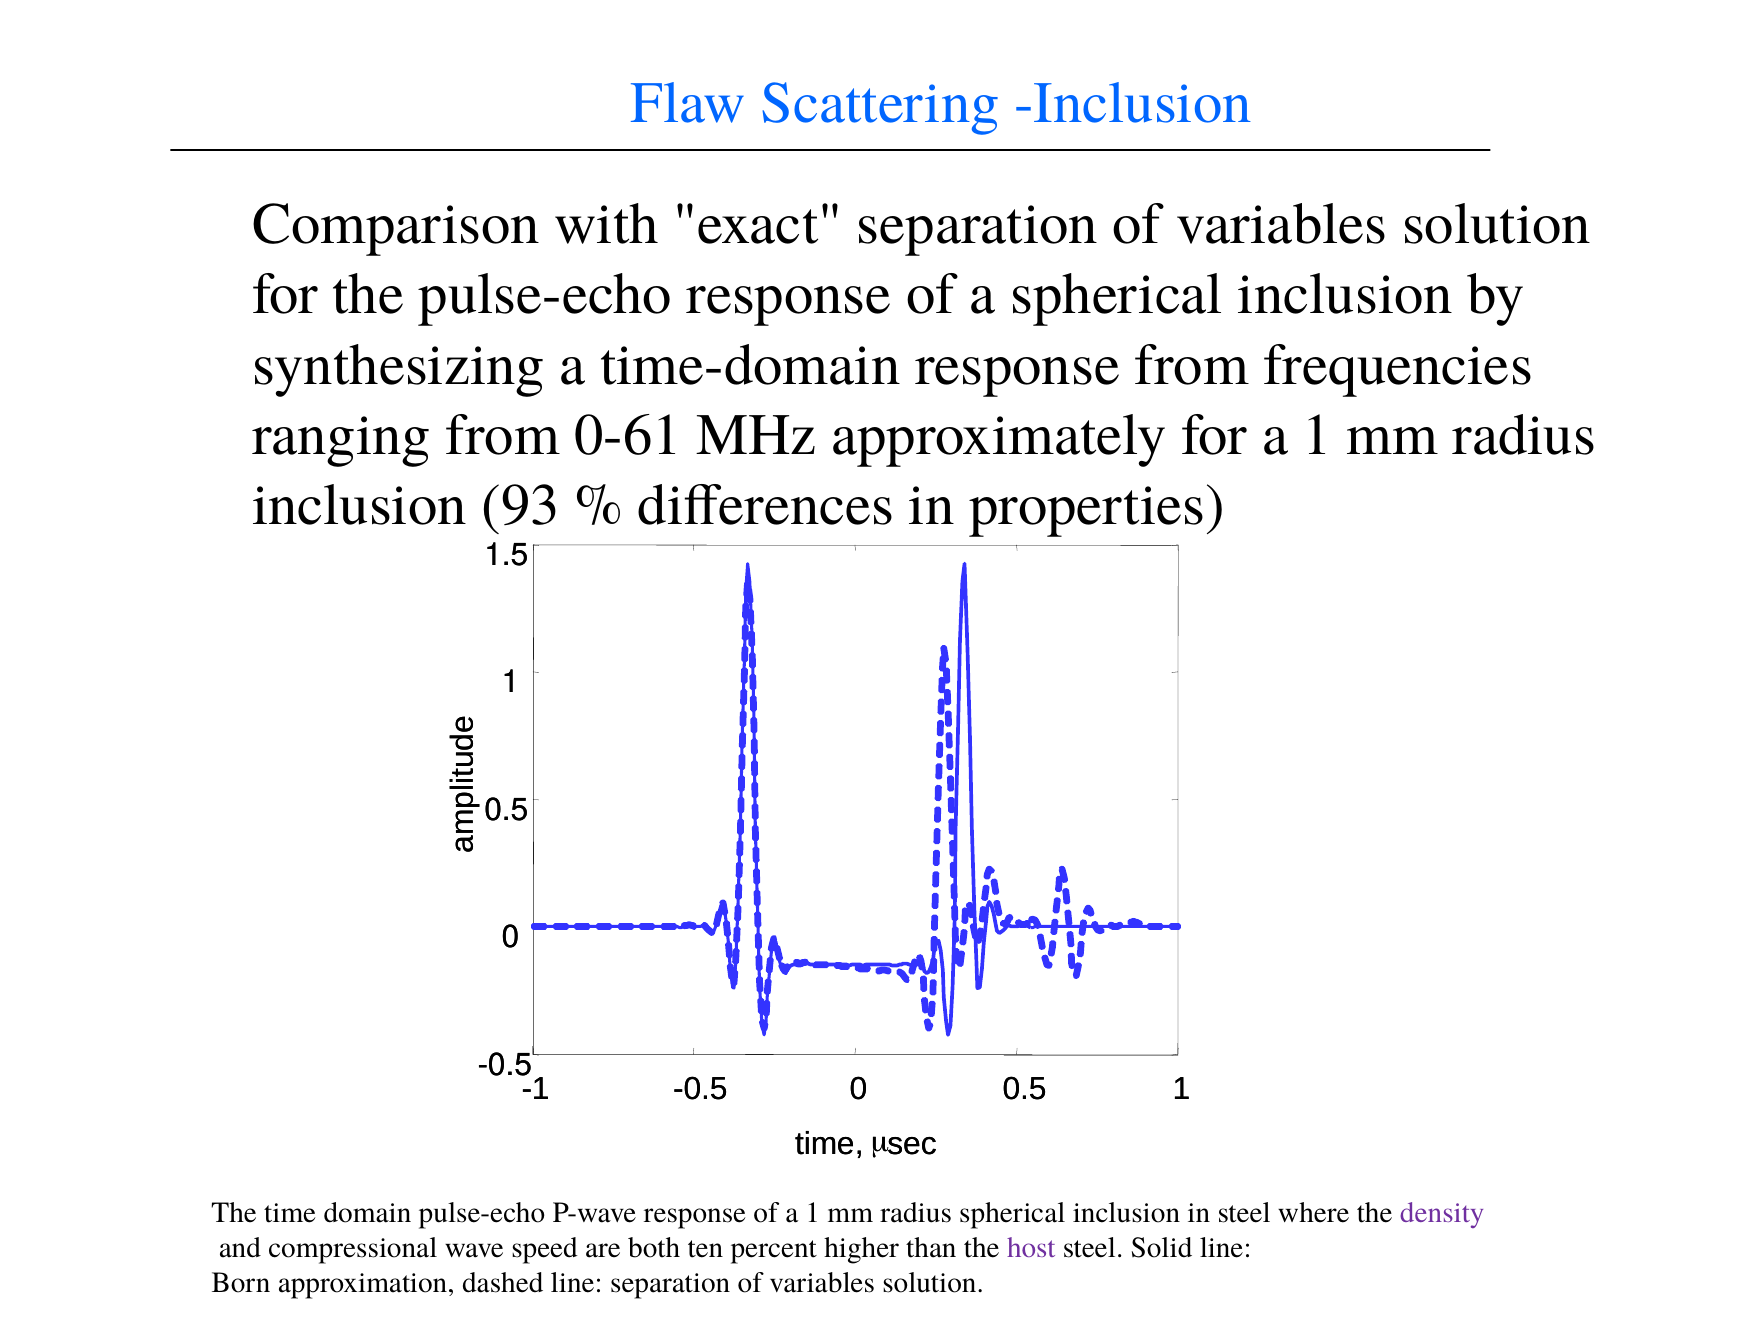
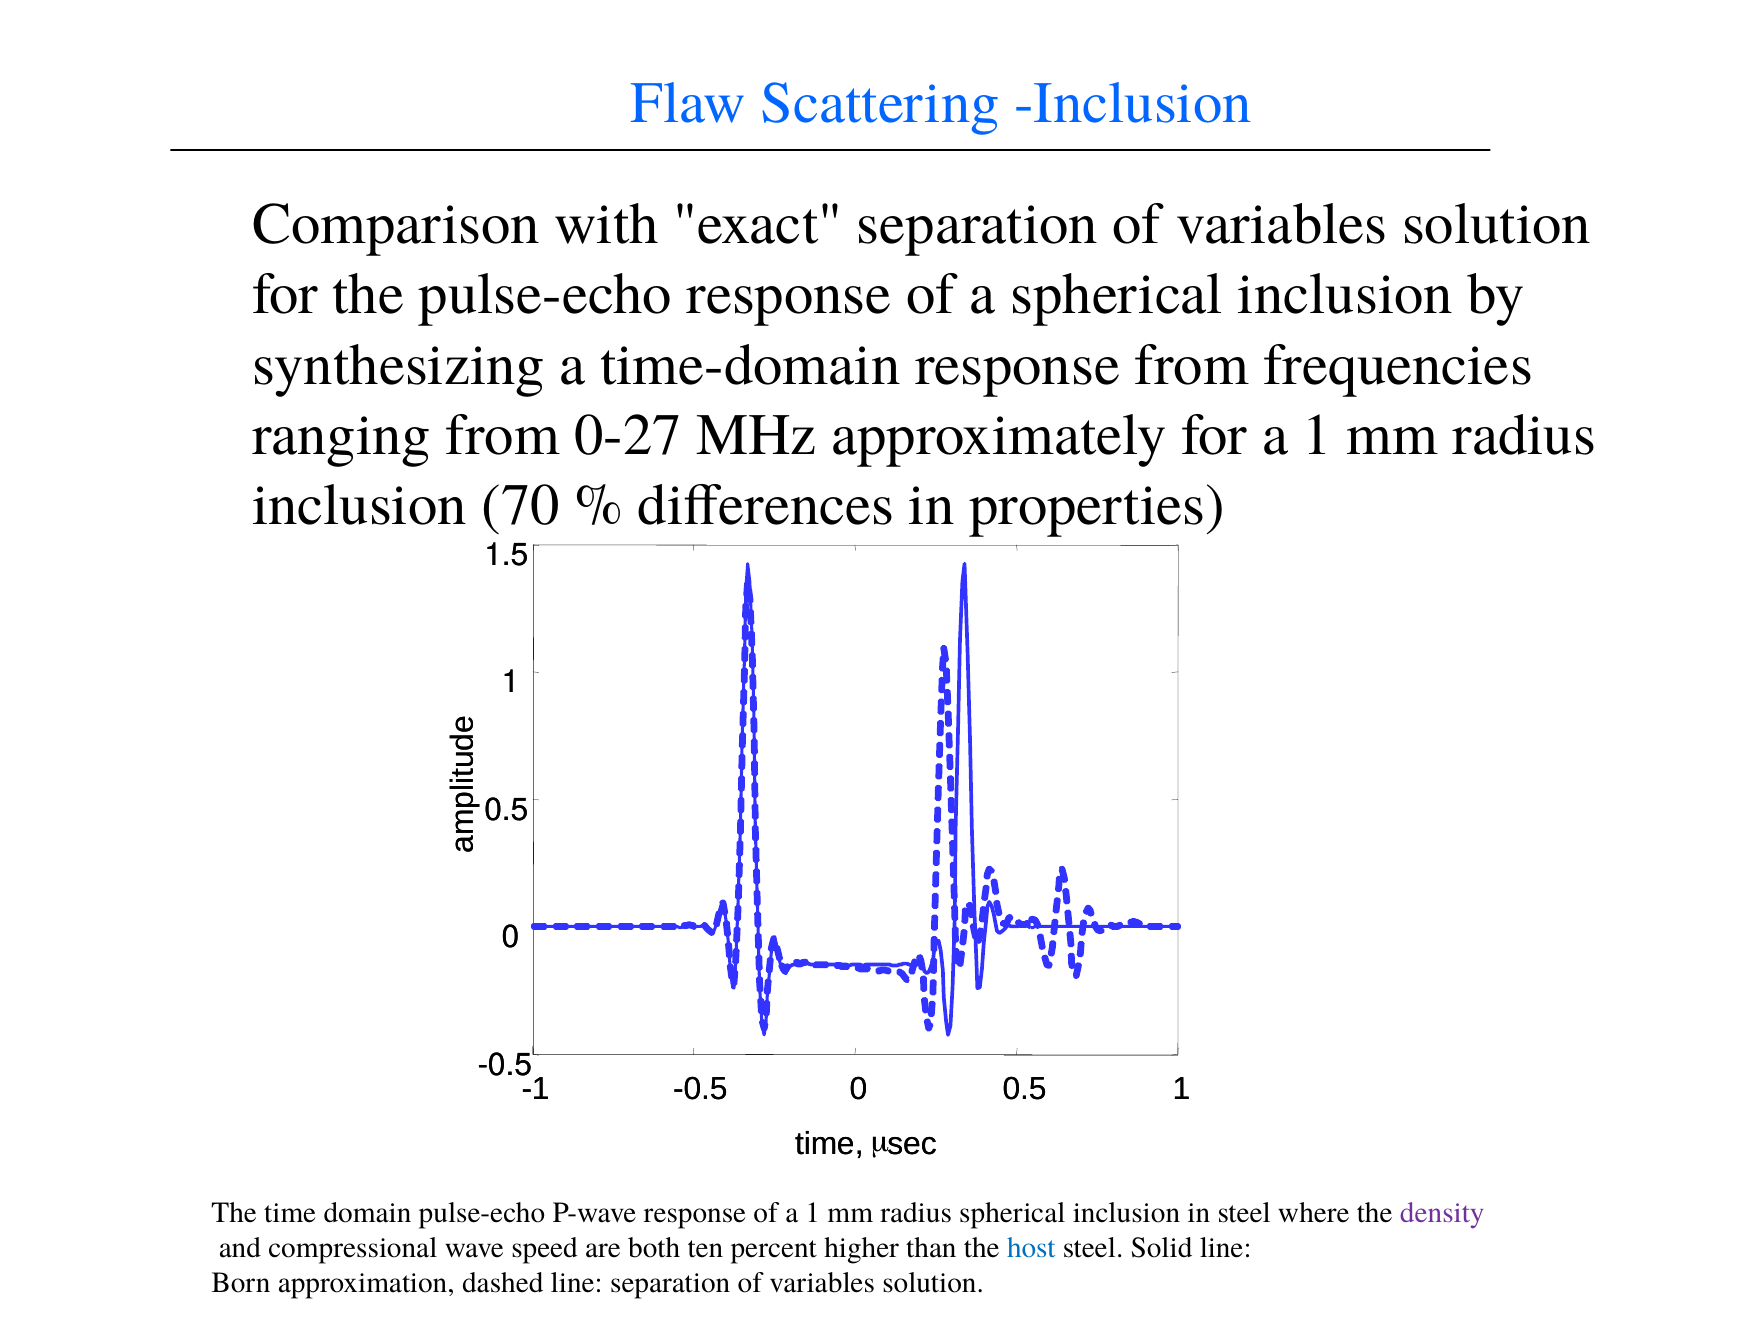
0-61: 0-61 -> 0-27 (628, 435)
93: 93 -> 70 (521, 506)
host colour: purple -> blue (1031, 1248)
